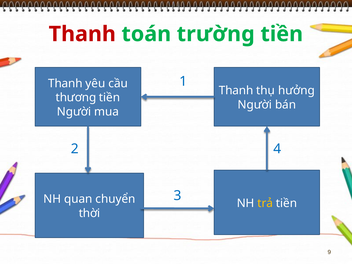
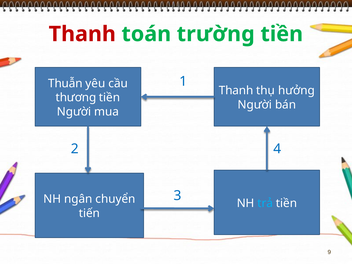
Thanh: Thanh -> Thuẫn (65, 84)
quan: quan -> ngân (78, 199)
trả colour: yellow -> light blue (265, 203)
thời: thời -> tiến (89, 213)
